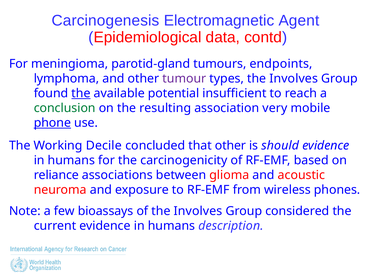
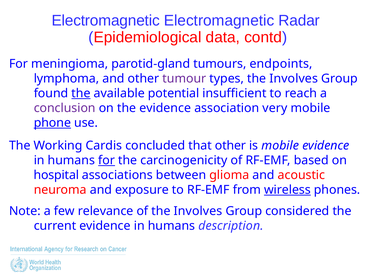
Carcinogenesis: Carcinogenesis -> Electromagnetic (106, 21)
Agent: Agent -> Radar (299, 21)
conclusion colour: green -> purple (65, 108)
the resulting: resulting -> evidence (165, 108)
Decile: Decile -> Cardis (104, 146)
is should: should -> mobile (280, 146)
for underline: none -> present (107, 161)
reliance: reliance -> hospital (56, 175)
wireless underline: none -> present (287, 190)
bioassays: bioassays -> relevance (106, 211)
